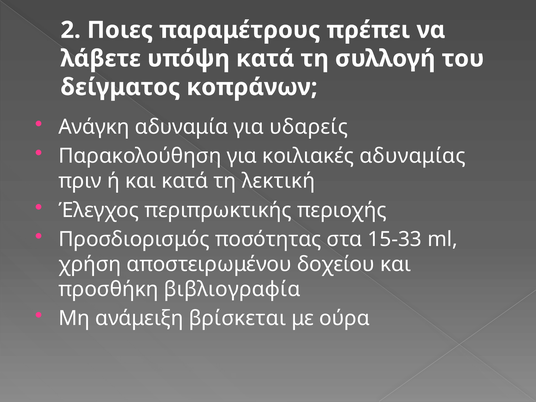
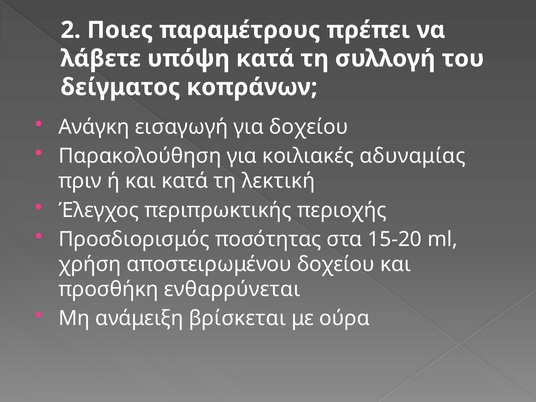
αδυναμία: αδυναμία -> εισαγωγή (181, 127)
για υδαρείς: υδαρείς -> δοχείου (309, 127)
15-33: 15-33 -> 15-20 (395, 239)
βιβλιογραφία: βιβλιογραφία -> ενθαρρύνεται (232, 289)
